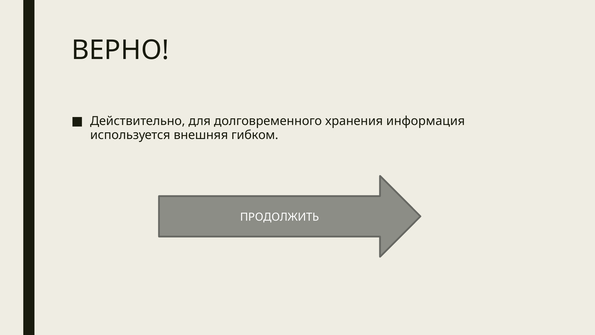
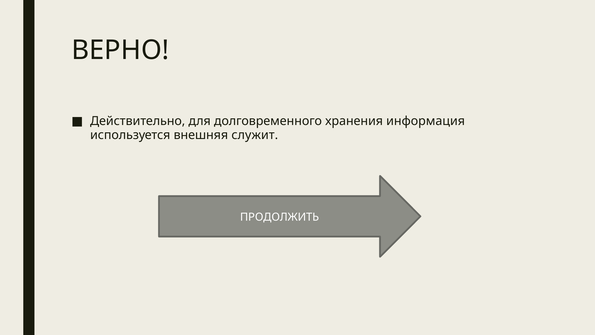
гибком: гибком -> служит (255, 135)
